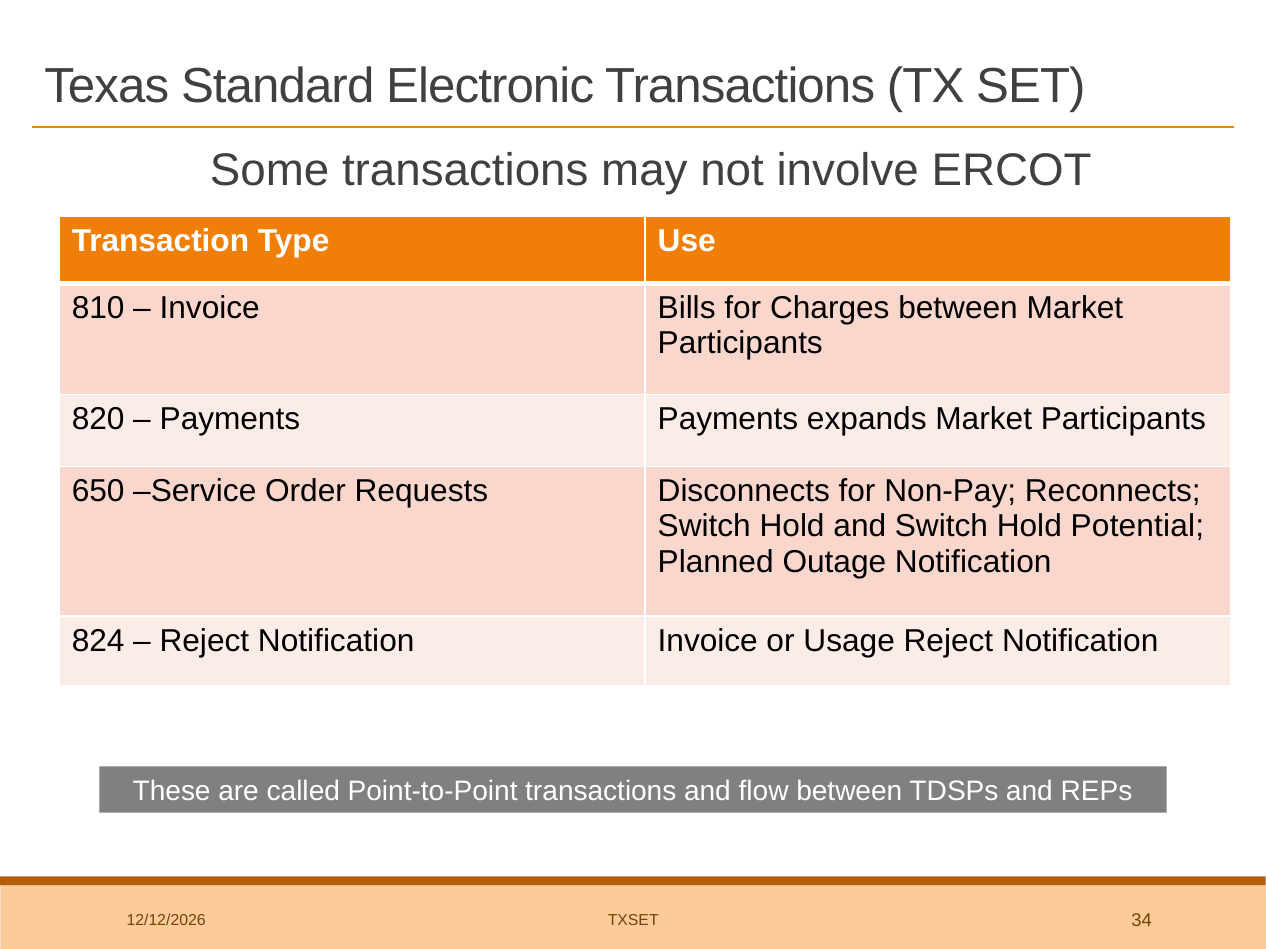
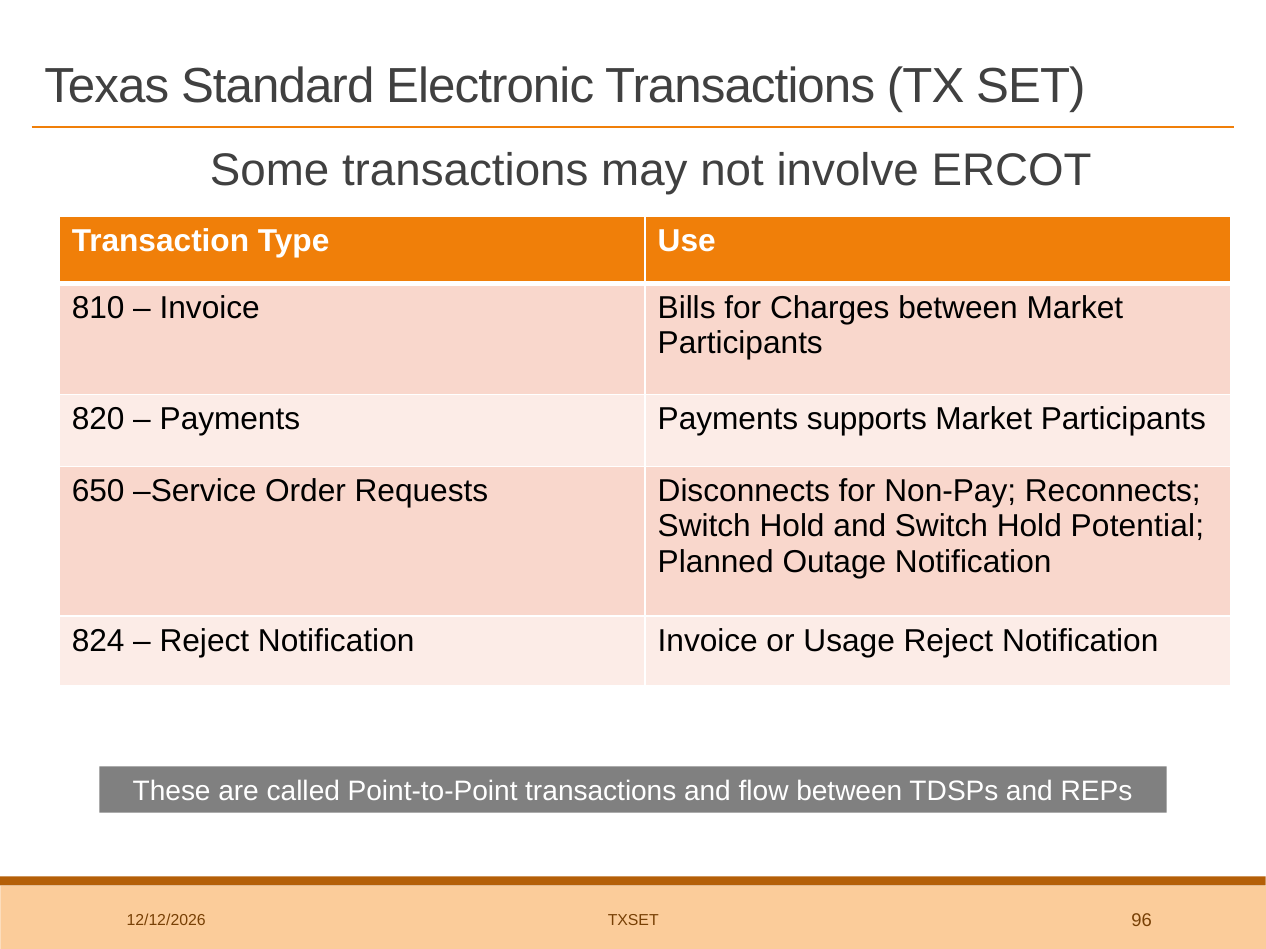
expands: expands -> supports (867, 419)
34: 34 -> 96 (1142, 921)
